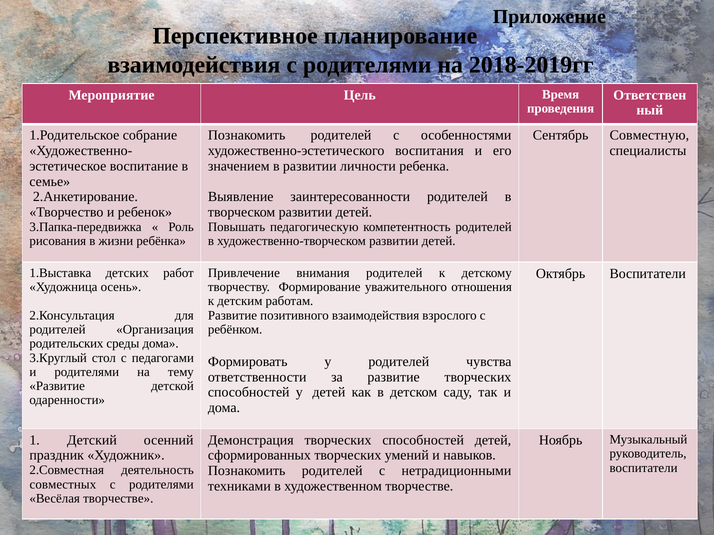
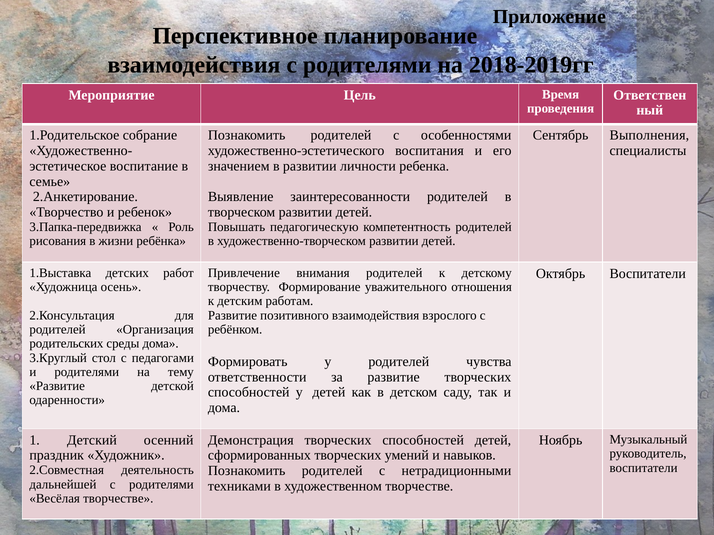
Совместную: Совместную -> Выполнения (649, 136)
совместных: совместных -> дальнейшей (63, 485)
